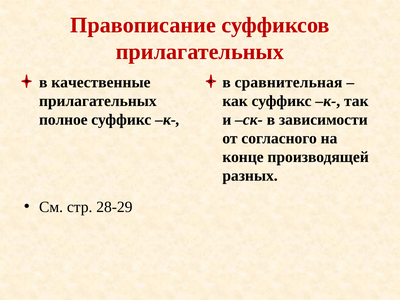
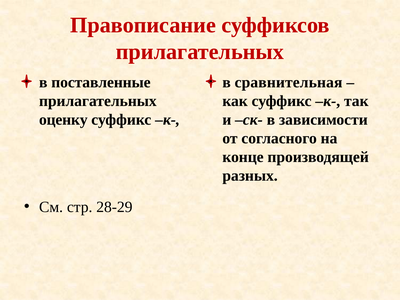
качественные: качественные -> поставленные (101, 82)
полное: полное -> оценку (63, 120)
